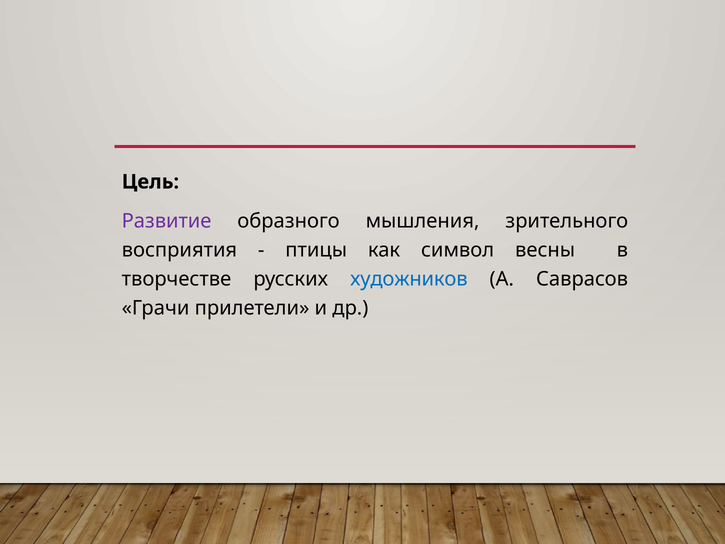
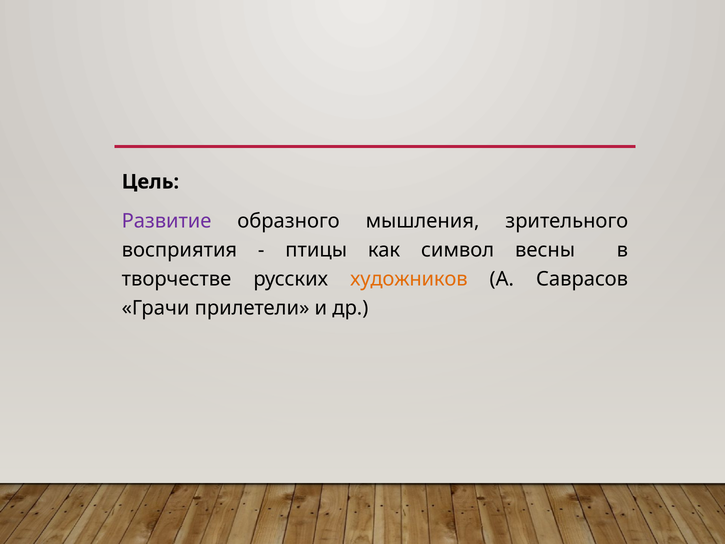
художников colour: blue -> orange (409, 279)
